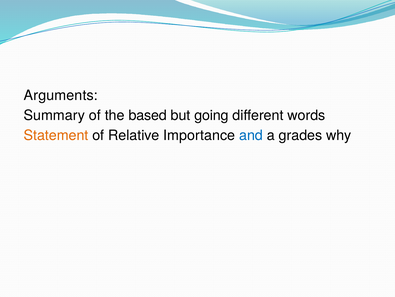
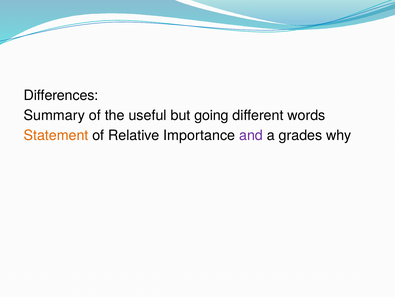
Arguments: Arguments -> Differences (61, 95)
based: based -> useful (148, 115)
and colour: blue -> purple (251, 135)
